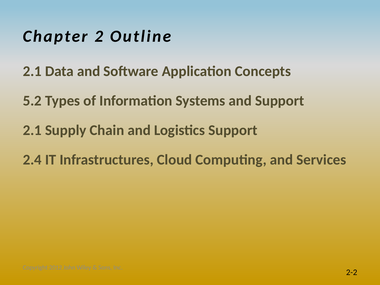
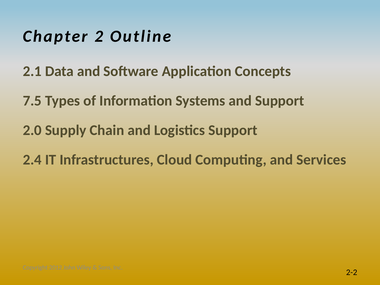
5.2: 5.2 -> 7.5 (32, 101)
2.1: 2.1 -> 2.0 (32, 130)
